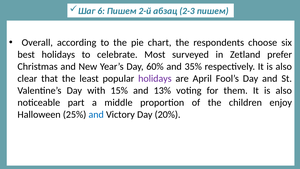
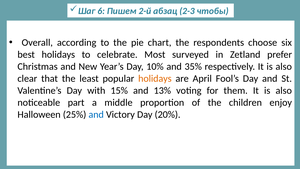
2-3 пишем: пишем -> чтобы (213, 11)
60%: 60% -> 10% (155, 66)
holidays colour: purple -> orange (155, 78)
